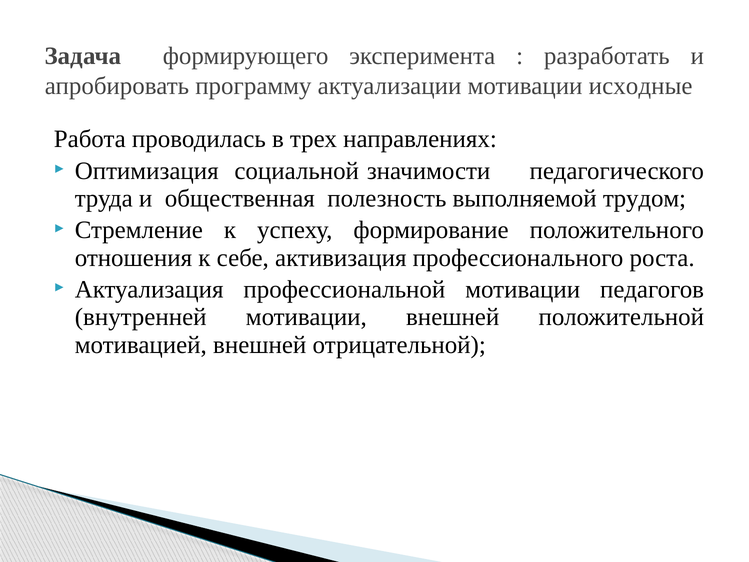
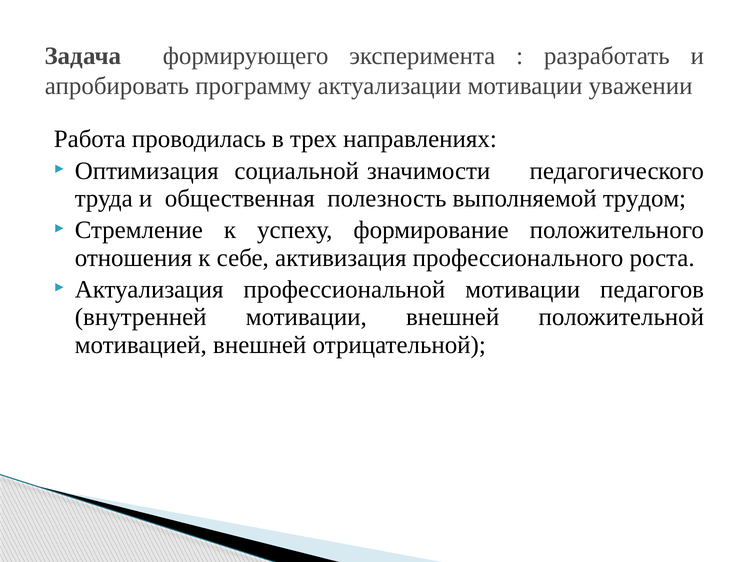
исходные: исходные -> уважении (641, 86)
